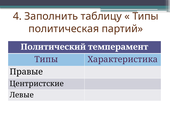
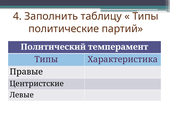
политическая: политическая -> политические (64, 29)
